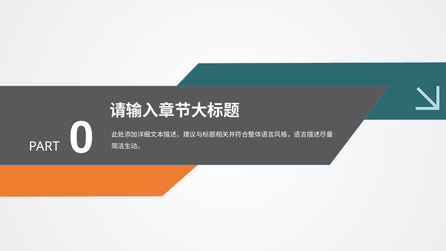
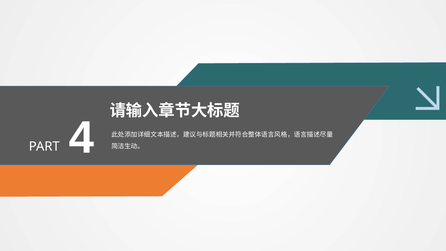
0: 0 -> 4 (81, 138)
